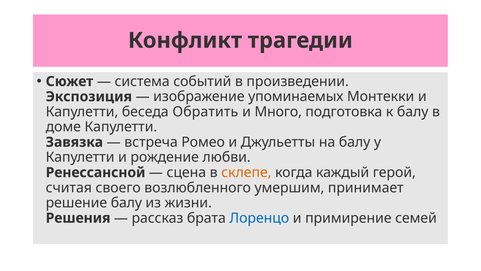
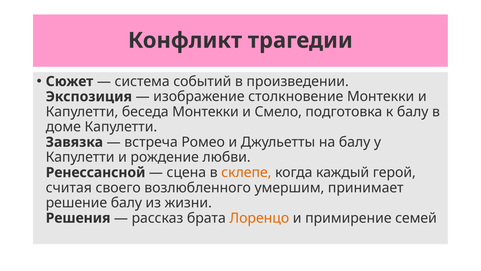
упоминаемых: упоминаемых -> столкновение (296, 96)
беседа Обратить: Обратить -> Монтекки (205, 112)
Много: Много -> Смело (278, 112)
Лоренцо colour: blue -> orange (259, 218)
